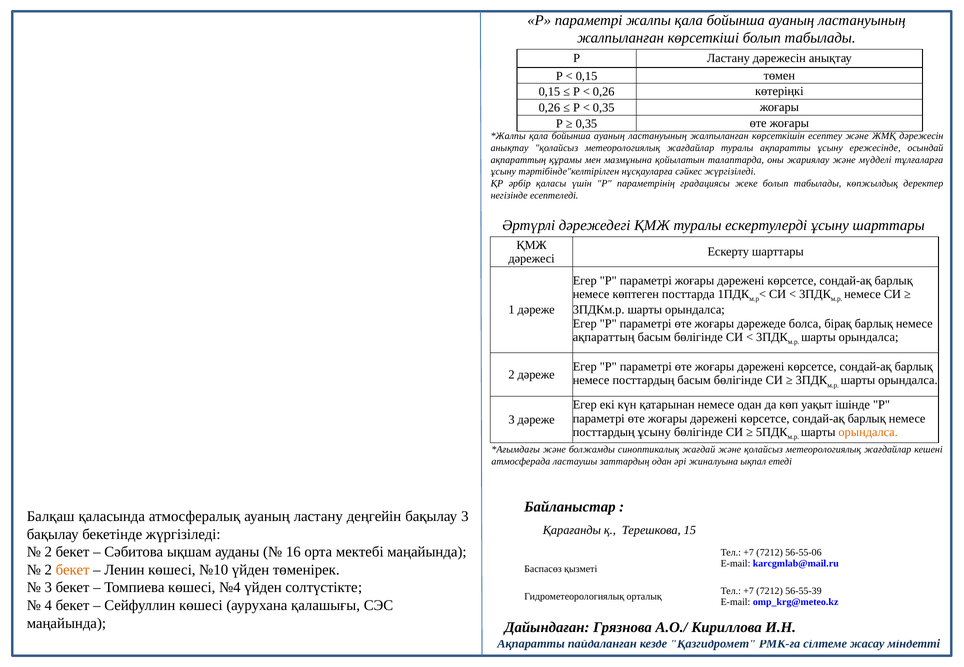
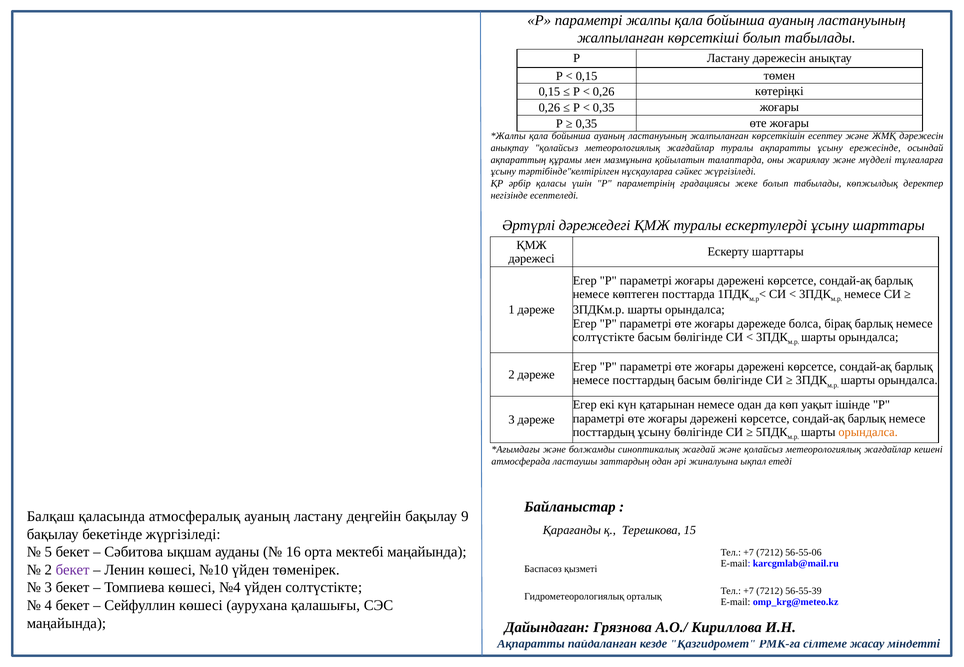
ақпараттың: ақпараттың -> солтүстікте (604, 337)
бақылау 3: 3 -> 9 (465, 517)
2: 2 -> 5 (48, 552)
бекет colour: orange -> purple (73, 570)
